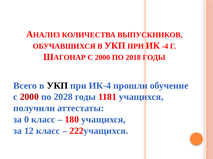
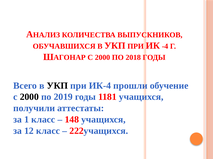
2000 colour: red -> black (29, 97)
2028: 2028 -> 2019 (63, 97)
0: 0 -> 1 (27, 120)
180: 180 -> 148 (72, 120)
